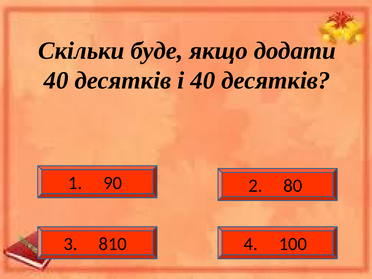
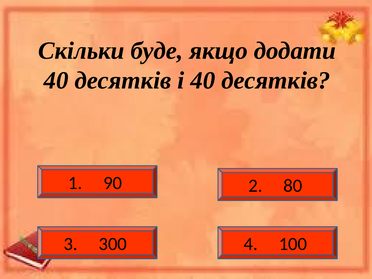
810: 810 -> 300 (113, 244)
